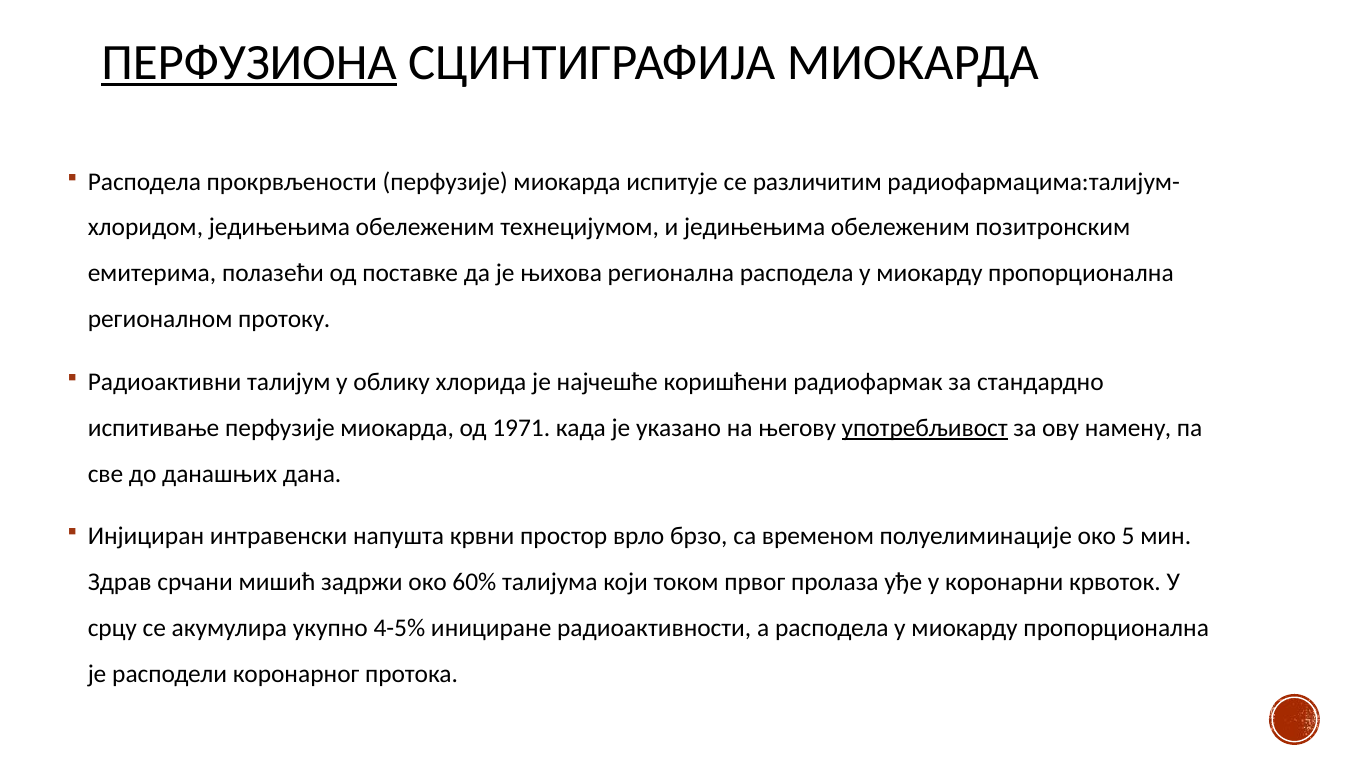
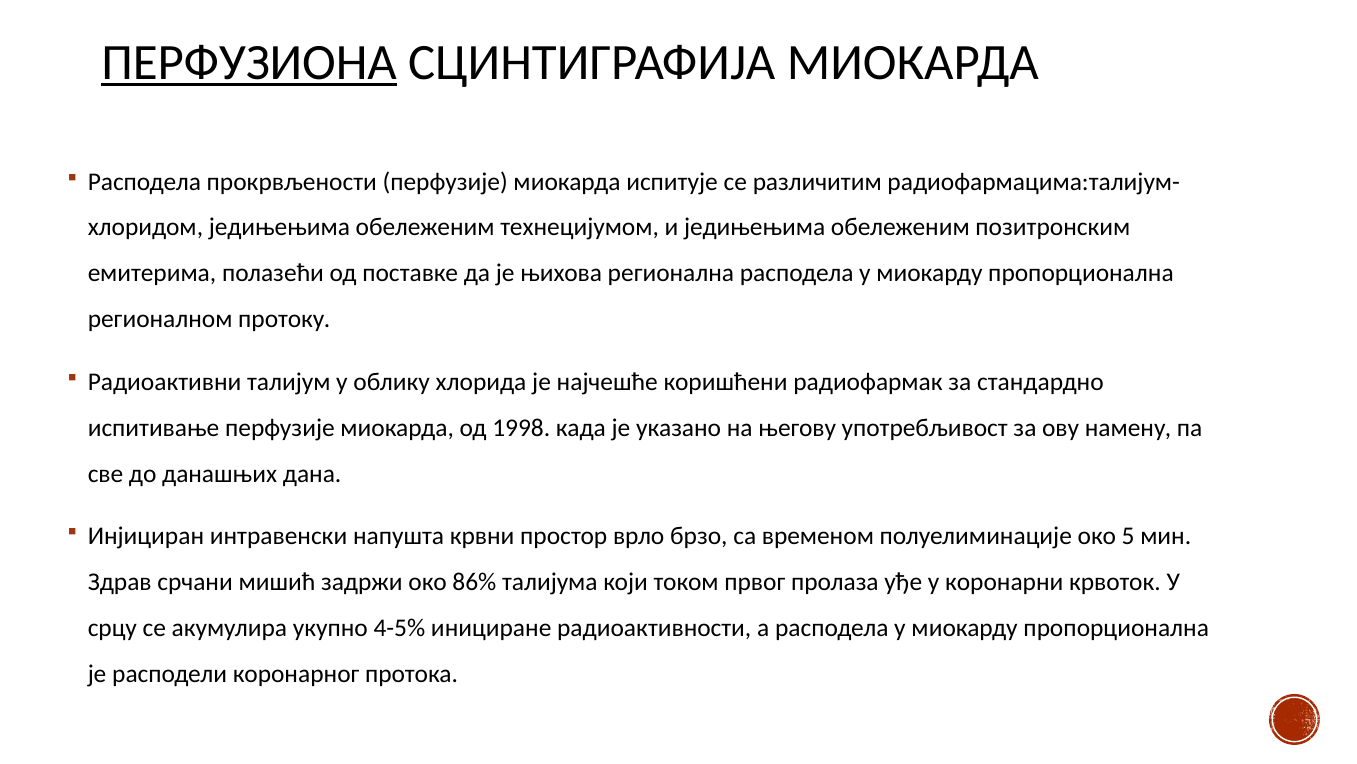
1971: 1971 -> 1998 (521, 428)
употребљивост underline: present -> none (925, 428)
60%: 60% -> 86% (474, 582)
